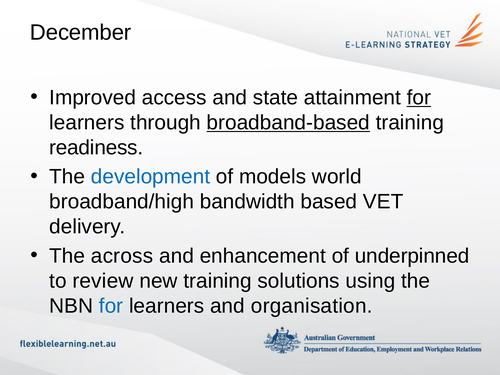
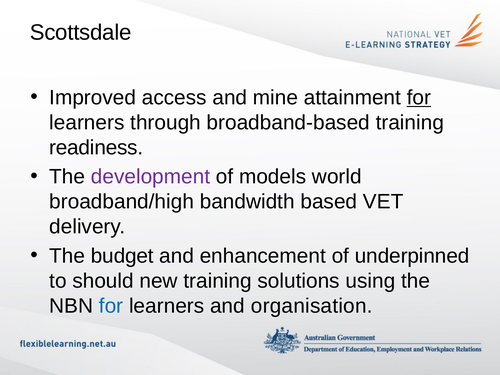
December: December -> Scottsdale (81, 32)
state: state -> mine (275, 98)
broadband-based underline: present -> none (288, 123)
development colour: blue -> purple (151, 177)
across: across -> budget (122, 256)
review: review -> should (103, 281)
